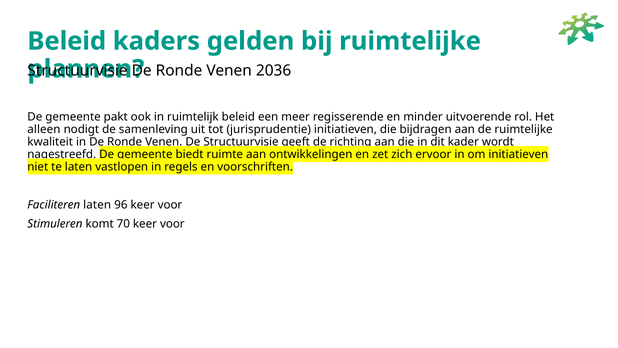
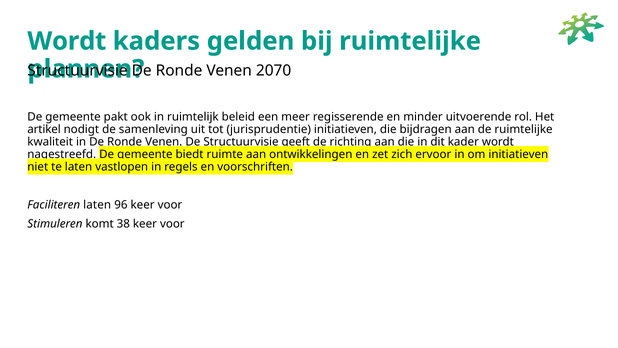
Beleid: Beleid -> Wordt (67, 41)
2036: 2036 -> 2070 (274, 71)
alleen: alleen -> artikel (44, 129)
70: 70 -> 38 (123, 224)
